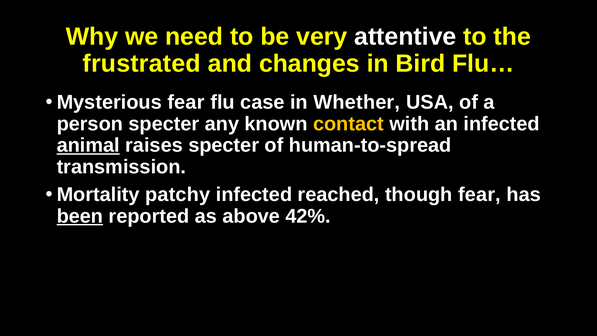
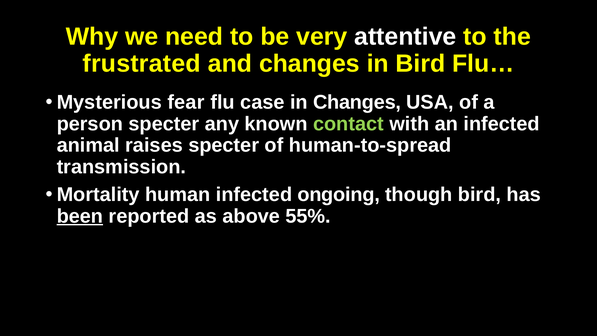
in Whether: Whether -> Changes (357, 102)
contact colour: yellow -> light green (348, 124)
animal underline: present -> none (88, 145)
patchy: patchy -> human (178, 195)
reached: reached -> ongoing (339, 195)
though fear: fear -> bird (480, 195)
42%: 42% -> 55% (308, 216)
